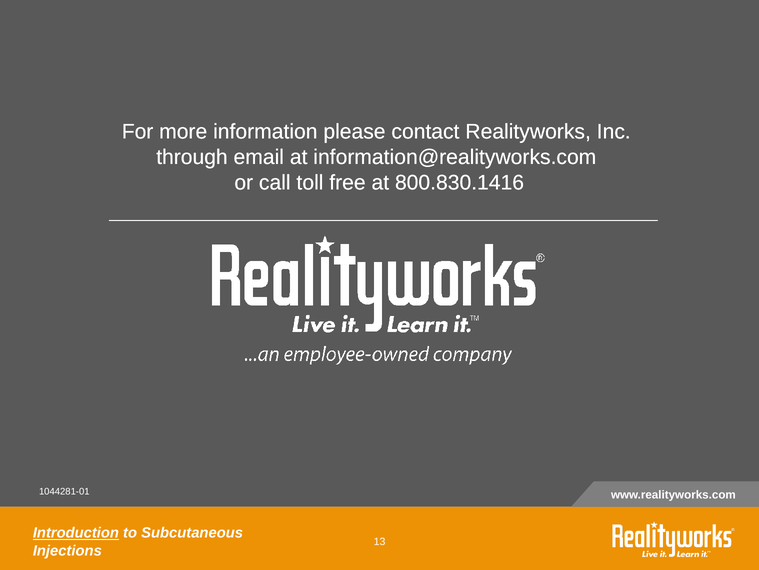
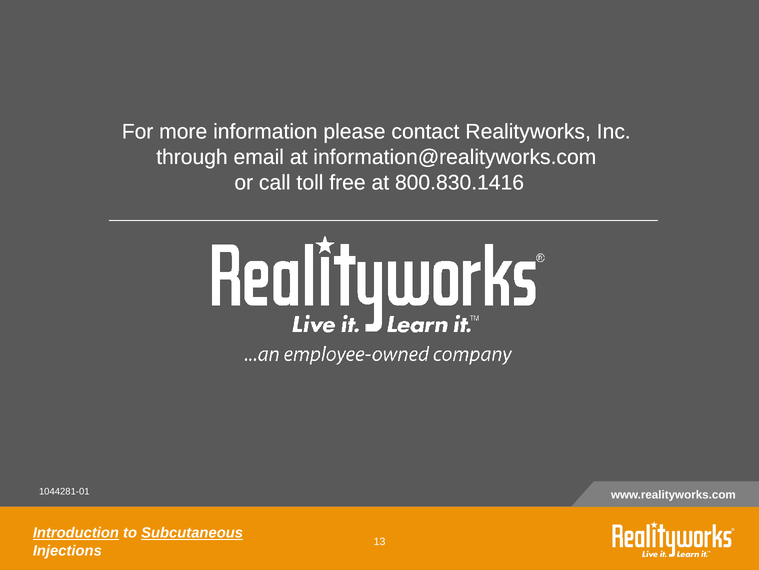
Subcutaneous underline: none -> present (192, 532)
